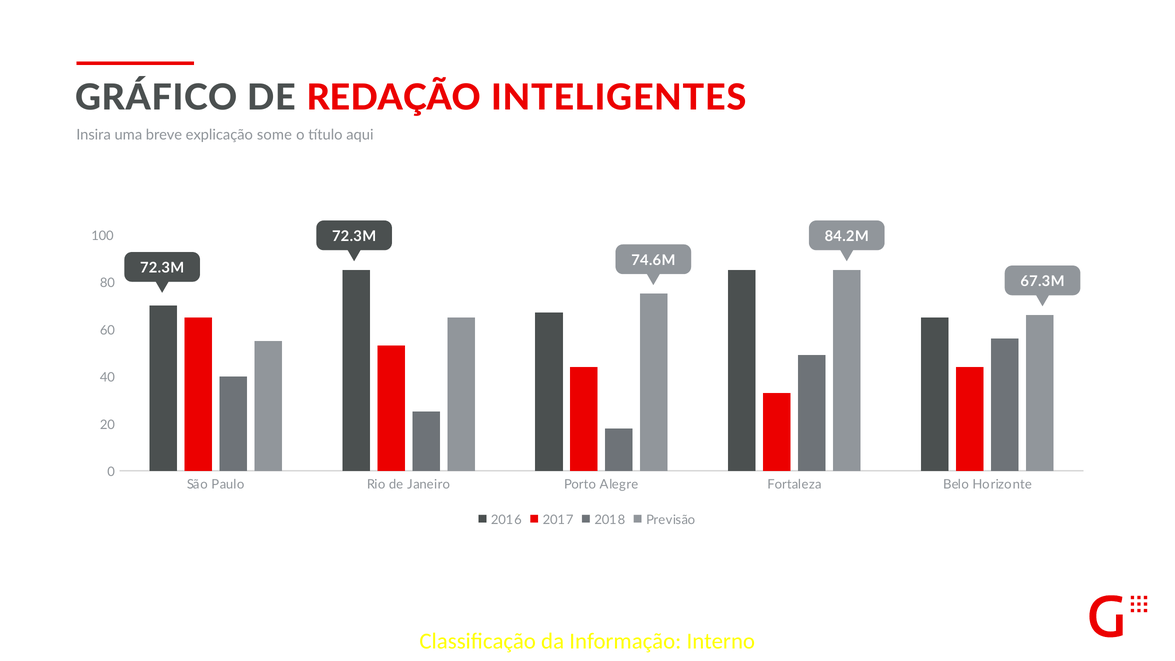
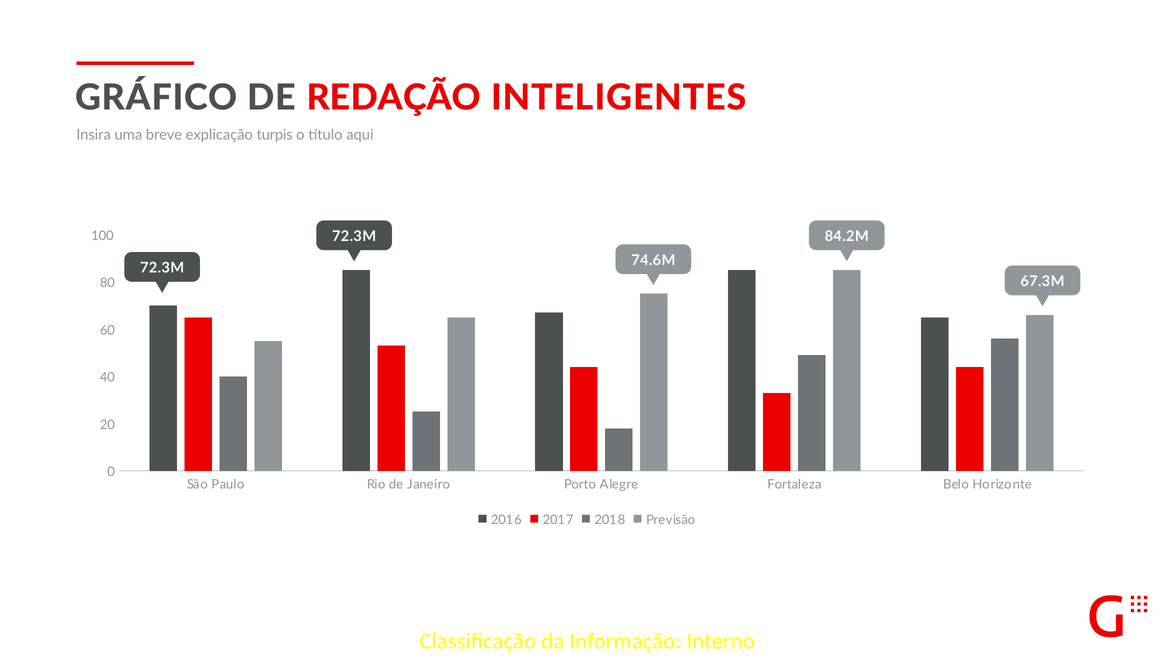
some: some -> turpis (275, 135)
